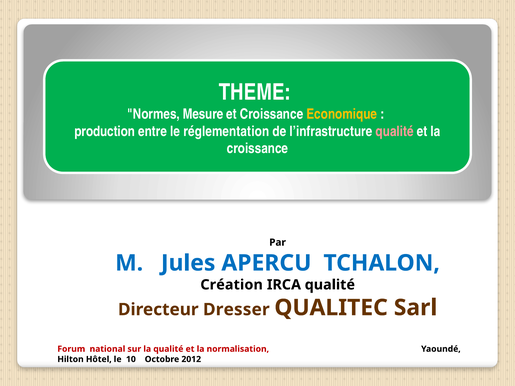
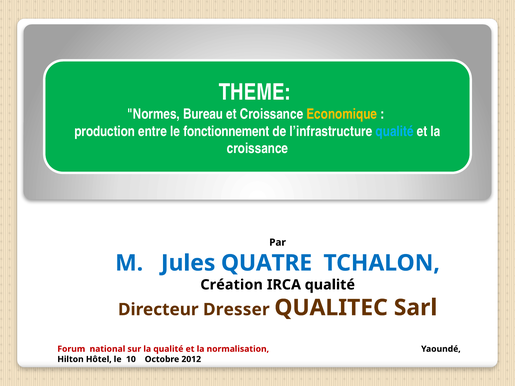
Mesure: Mesure -> Bureau (203, 114)
réglementation: réglementation -> fonctionnement (226, 131)
qualité colour: pink -> light blue (395, 131)
APERCU: APERCU -> QUATRE (267, 263)
